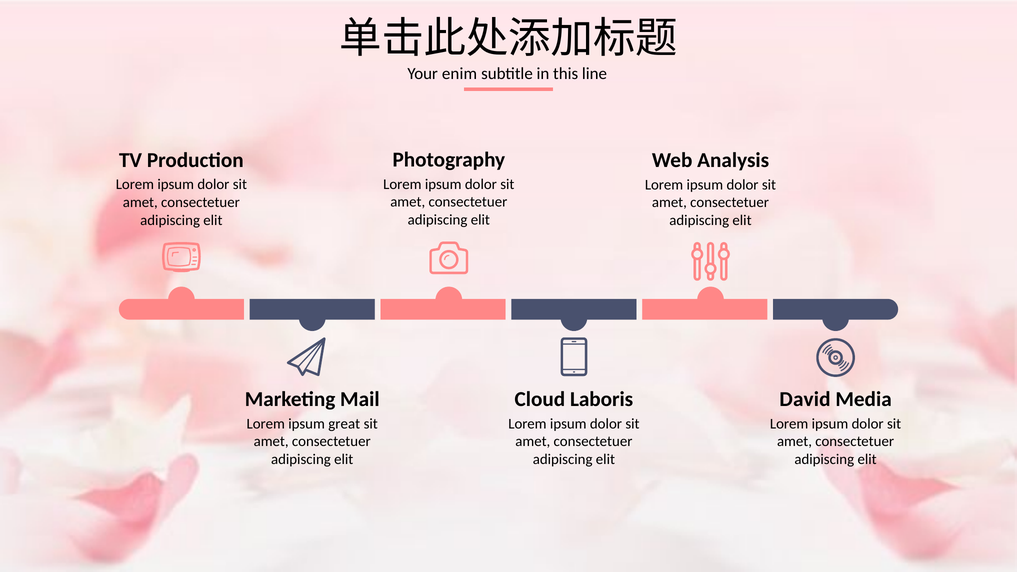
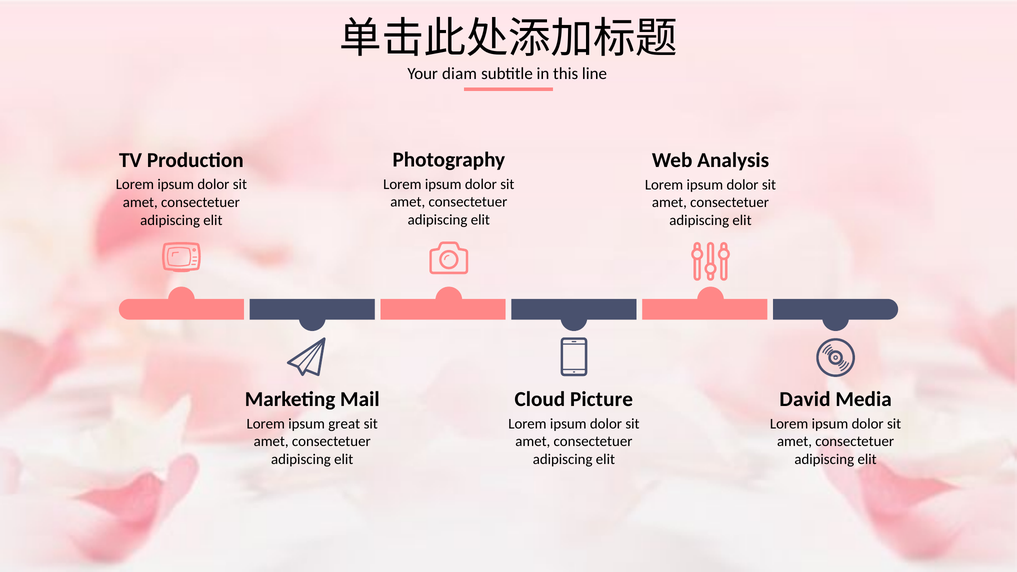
enim: enim -> diam (459, 74)
Laboris: Laboris -> Picture (602, 399)
